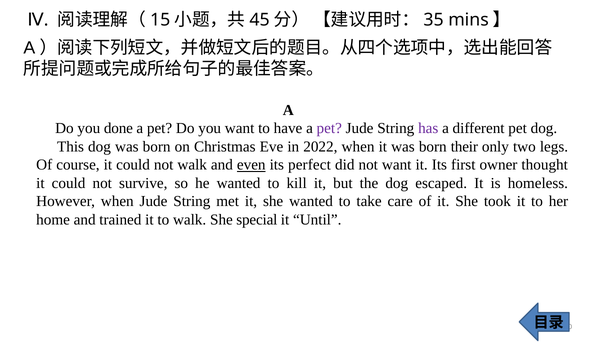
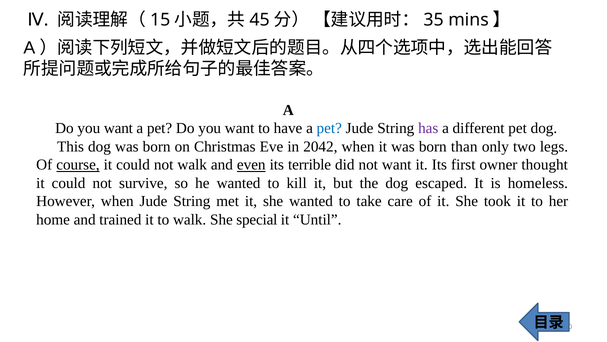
done: done -> want (118, 128)
pet colour: purple -> blue (329, 128)
2022: 2022 -> 2042 (320, 146)
their: their -> than (464, 146)
course underline: none -> present (78, 165)
perfect: perfect -> terrible (310, 165)
